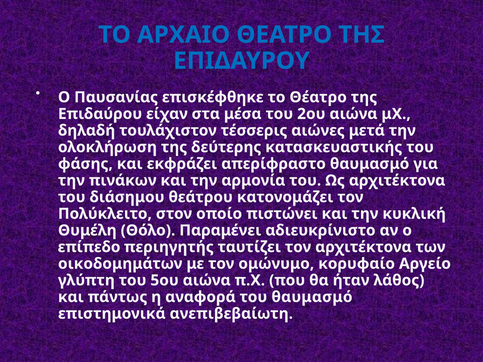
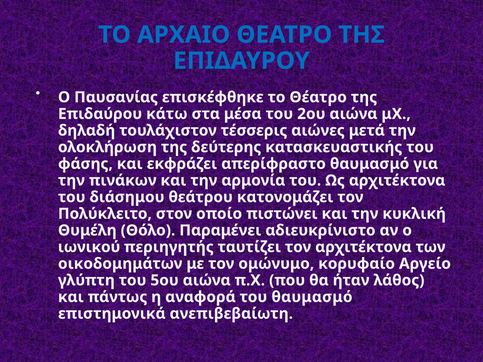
είχαν: είχαν -> κάτω (167, 114)
επίπεδο: επίπεδο -> ιωνικού (89, 247)
